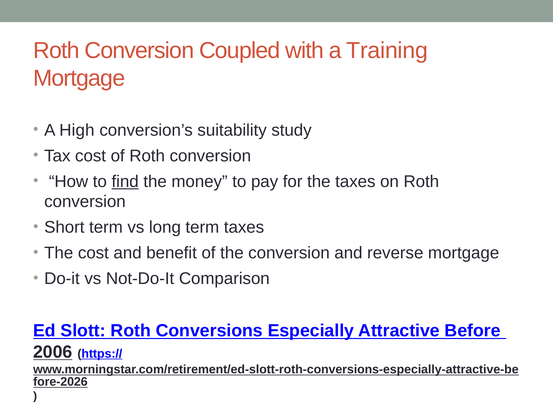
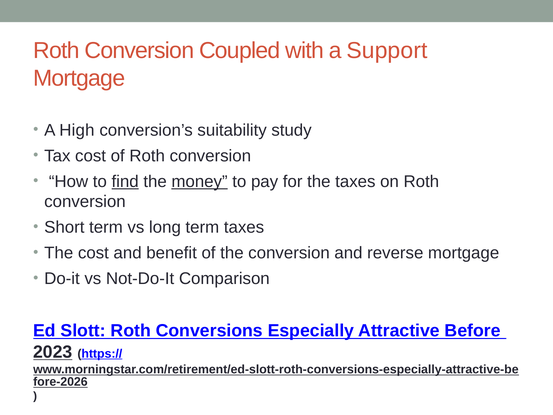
Training: Training -> Support (387, 50)
money underline: none -> present (200, 181)
2006: 2006 -> 2023 (53, 352)
